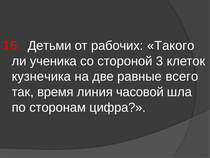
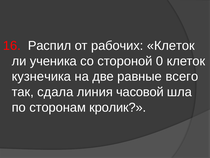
Детьми: Детьми -> Распил (50, 46)
рабочих Такого: Такого -> Клеток (171, 46)
3: 3 -> 0 (160, 61)
время: время -> сдала (55, 92)
цифра: цифра -> кролик (118, 107)
